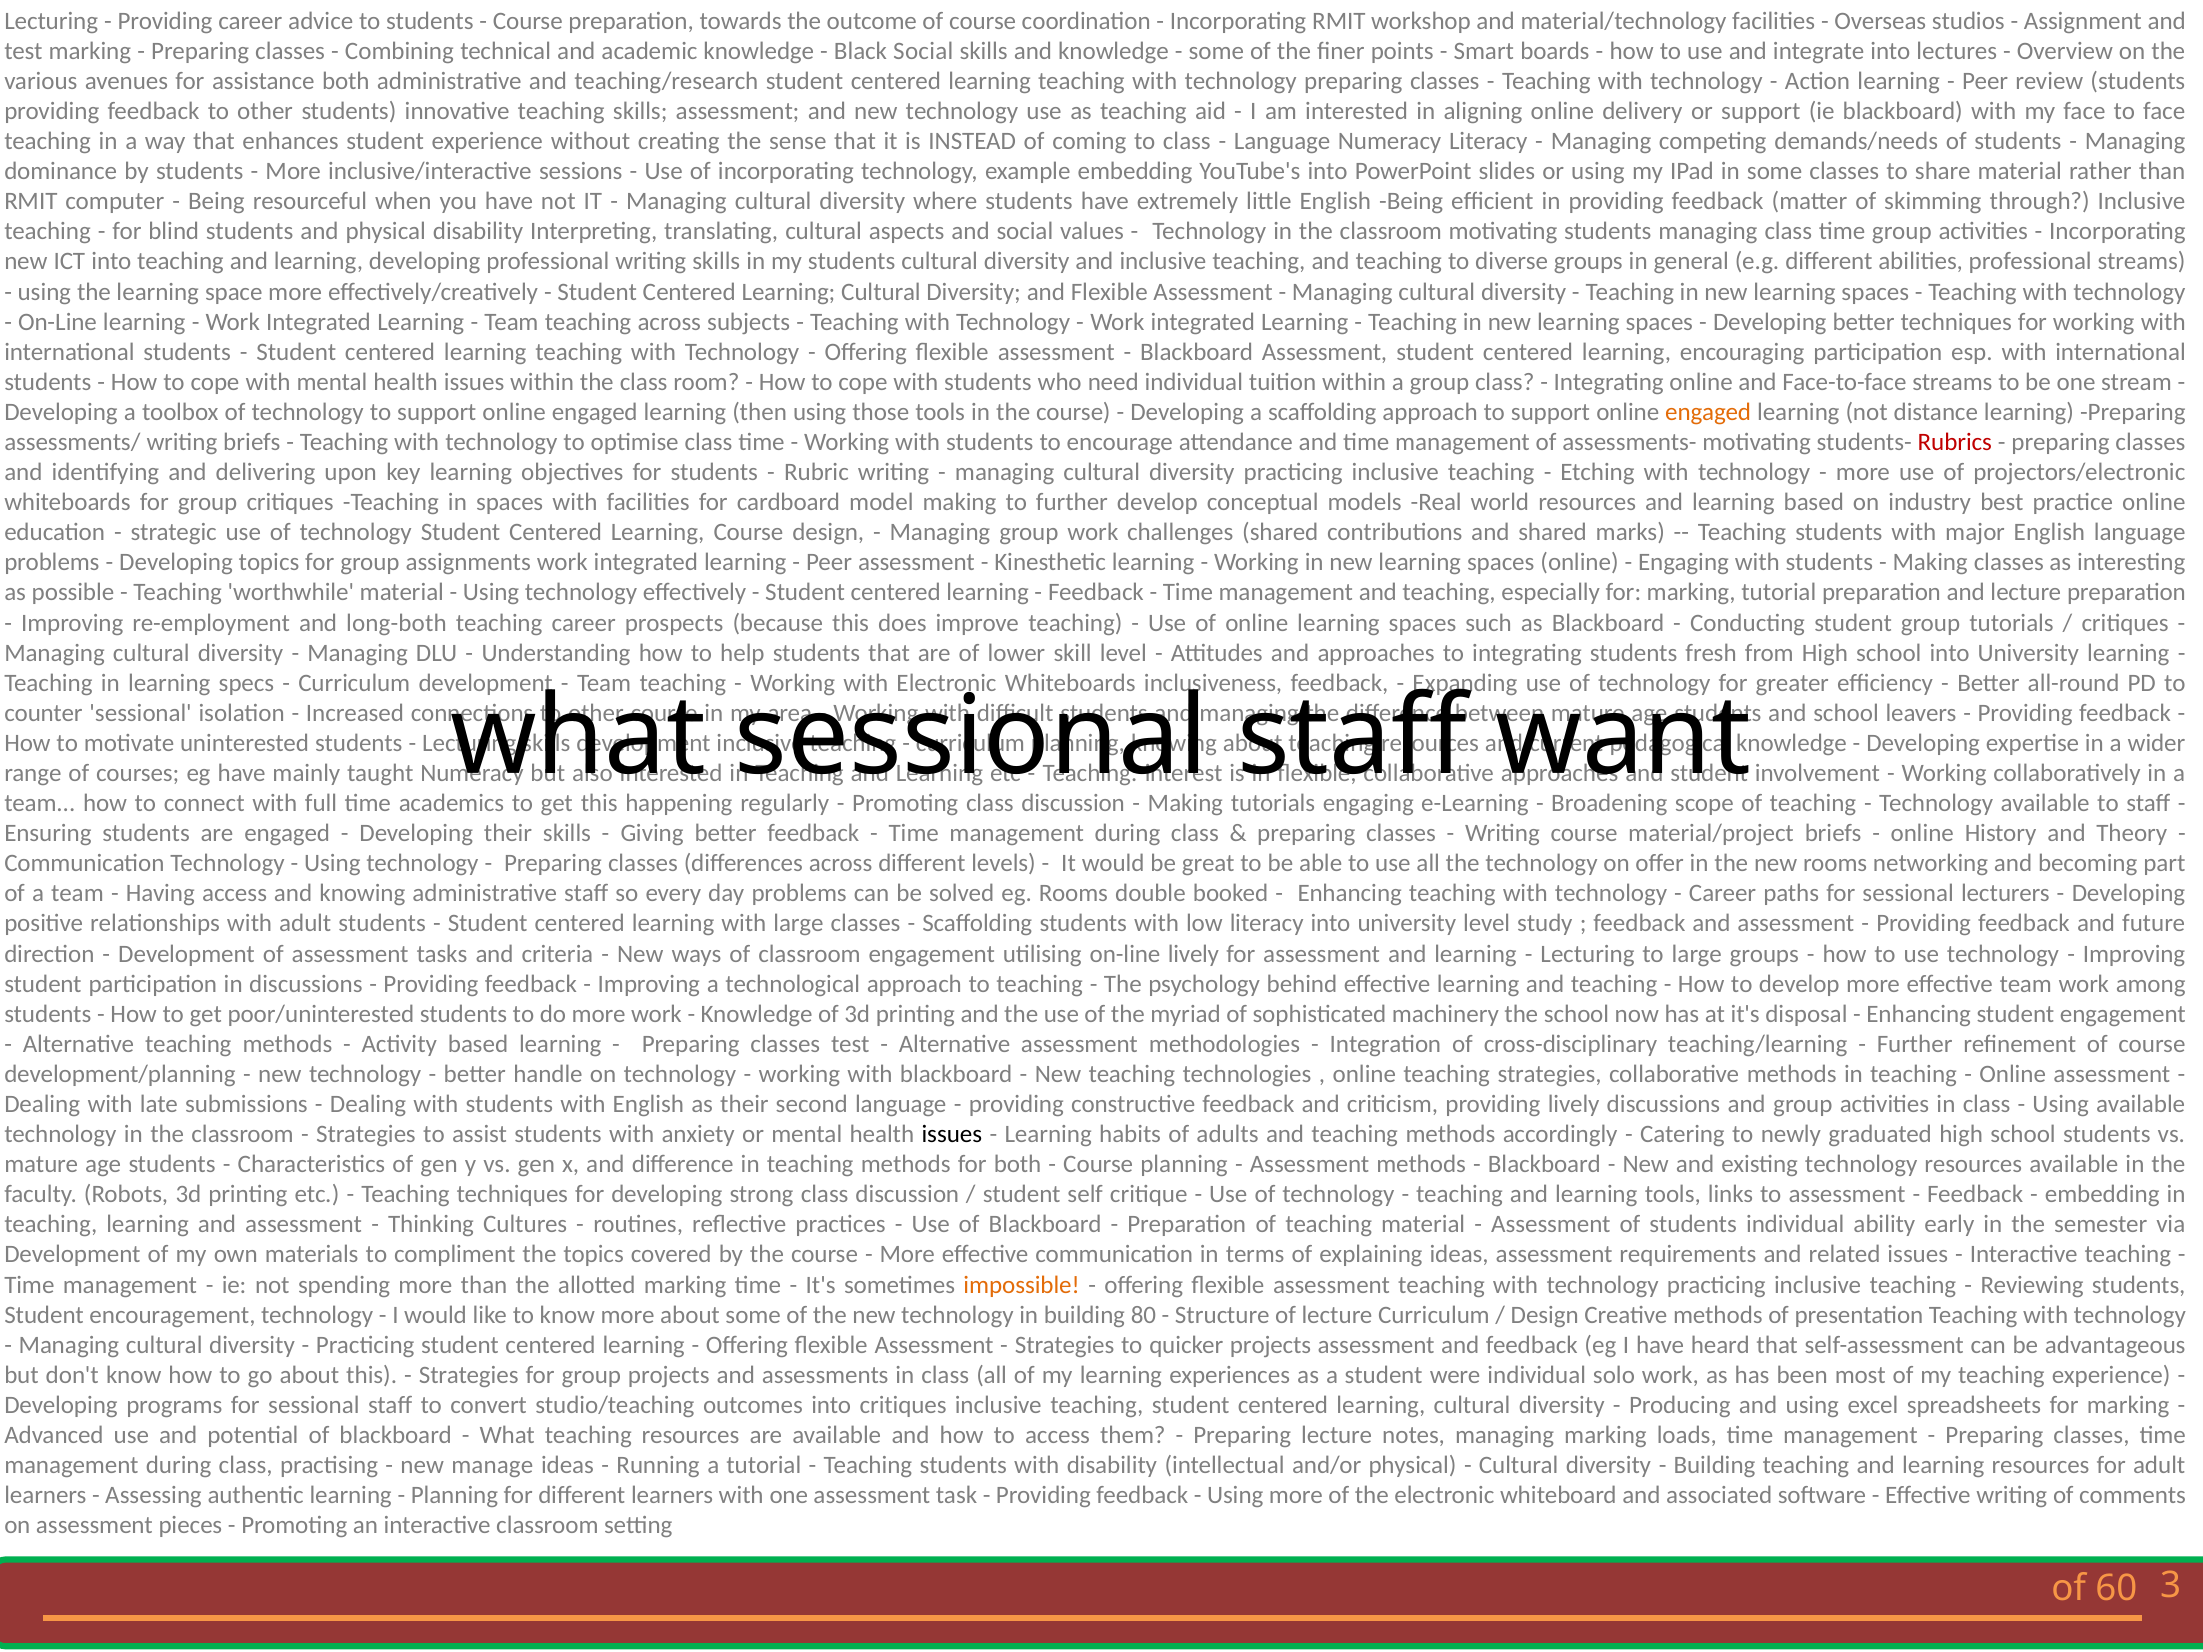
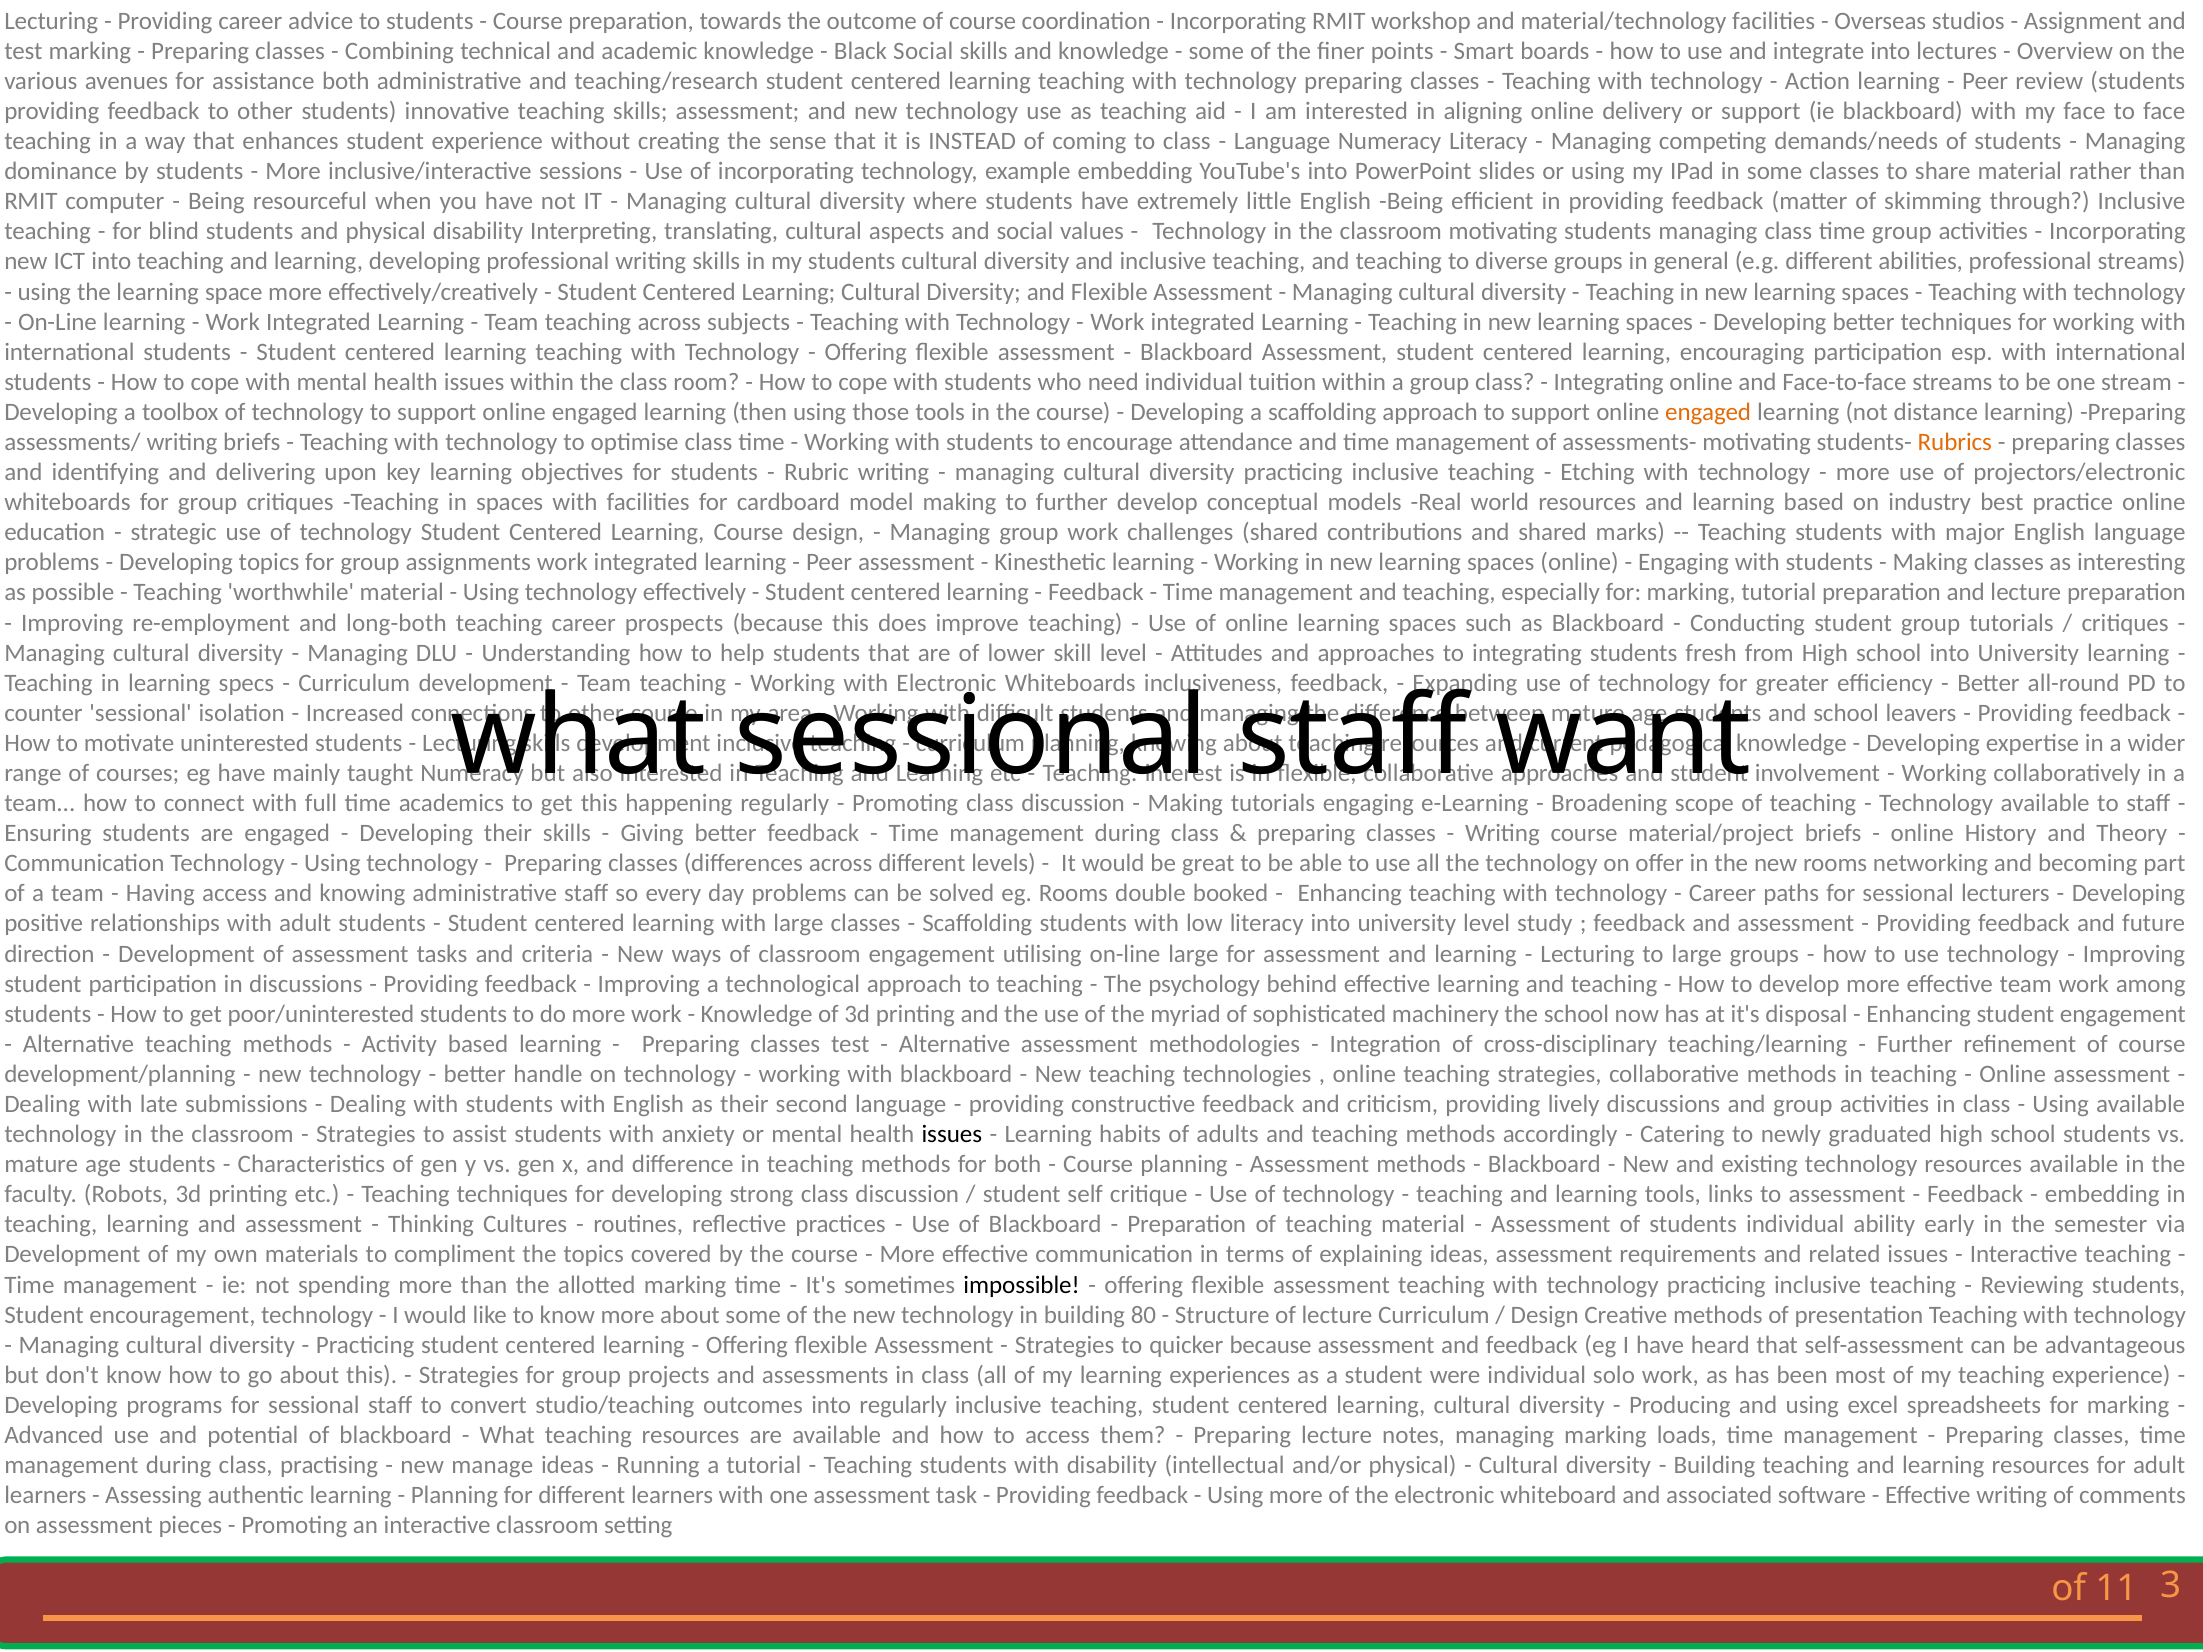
Rubrics colour: red -> orange (1955, 442)
on-line lively: lively -> large (1193, 954)
impossible colour: orange -> black (1022, 1285)
quicker projects: projects -> because (1271, 1345)
into critiques: critiques -> regularly (903, 1405)
60: 60 -> 11 (2116, 1589)
